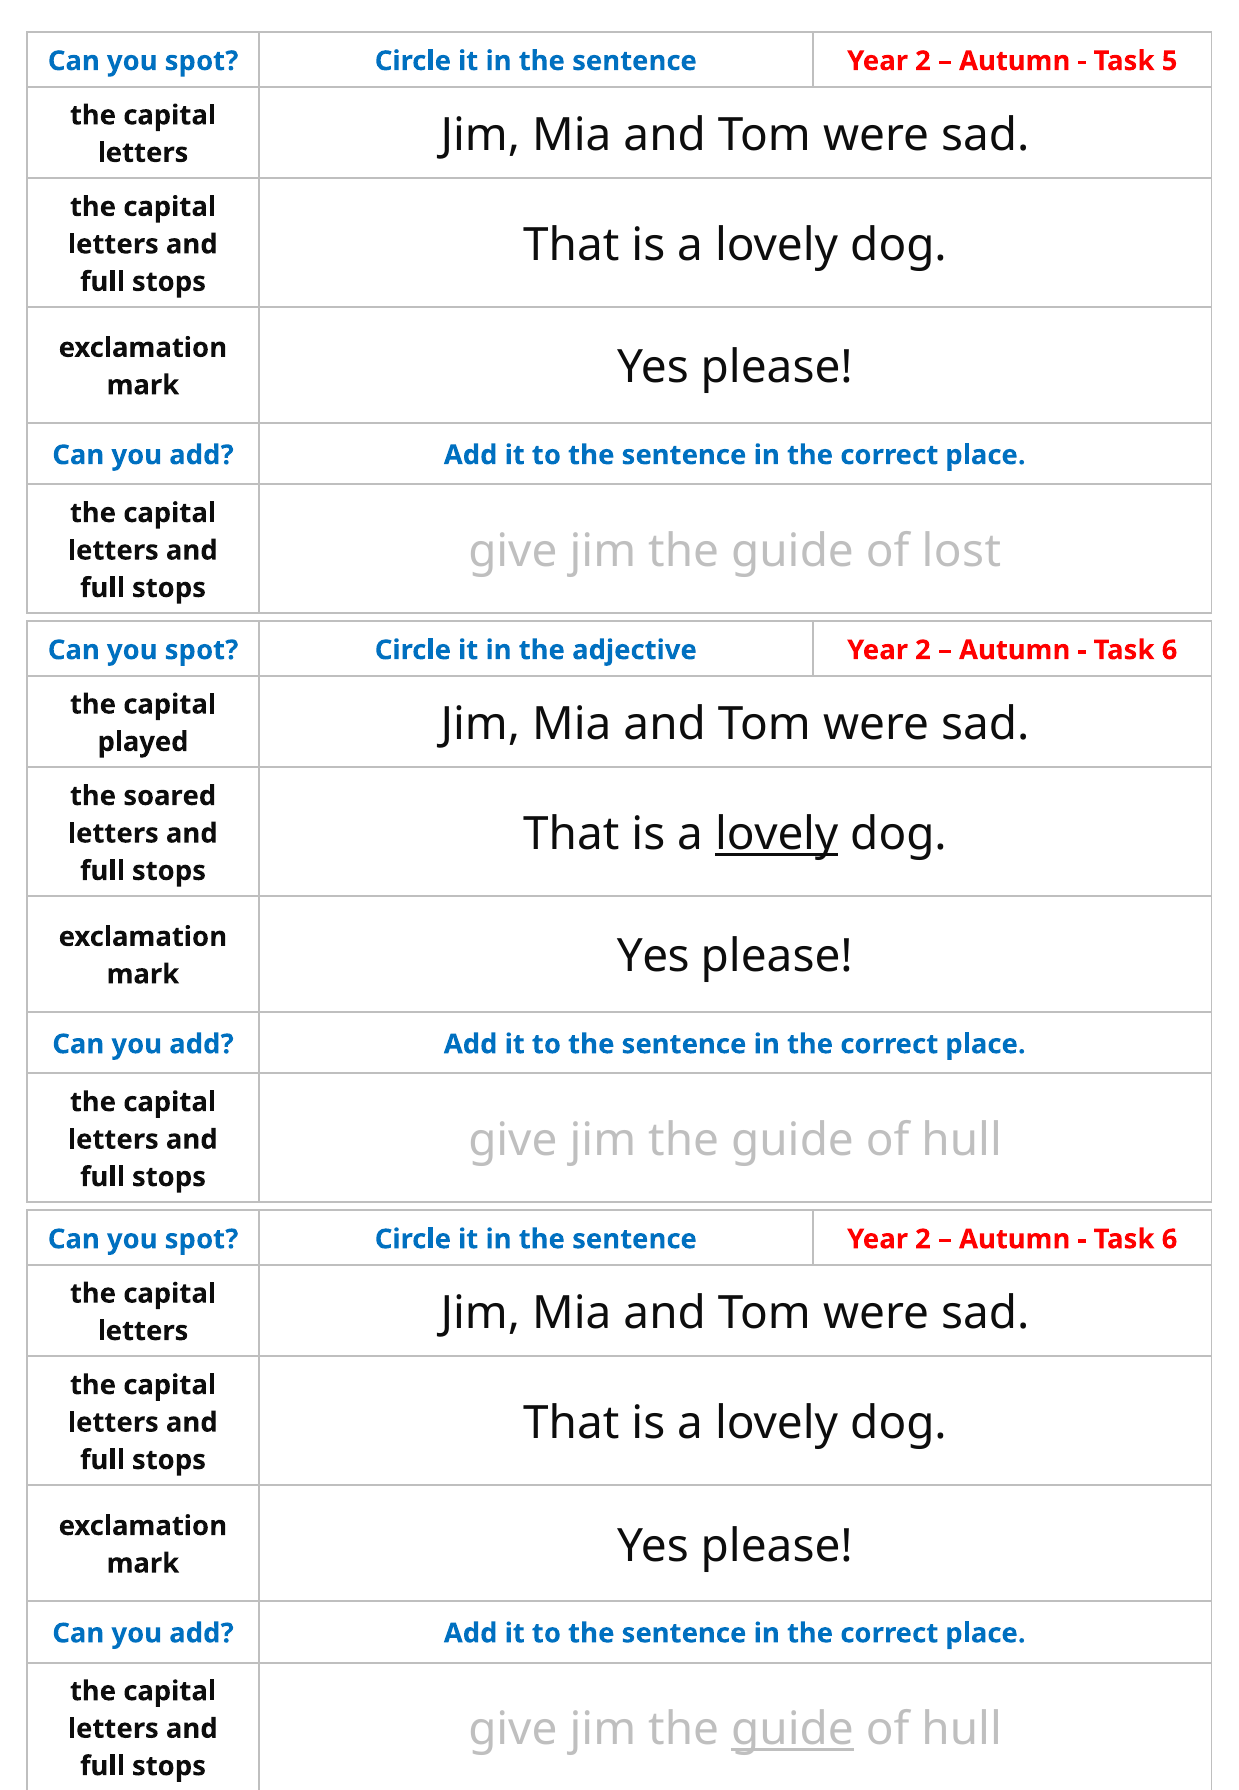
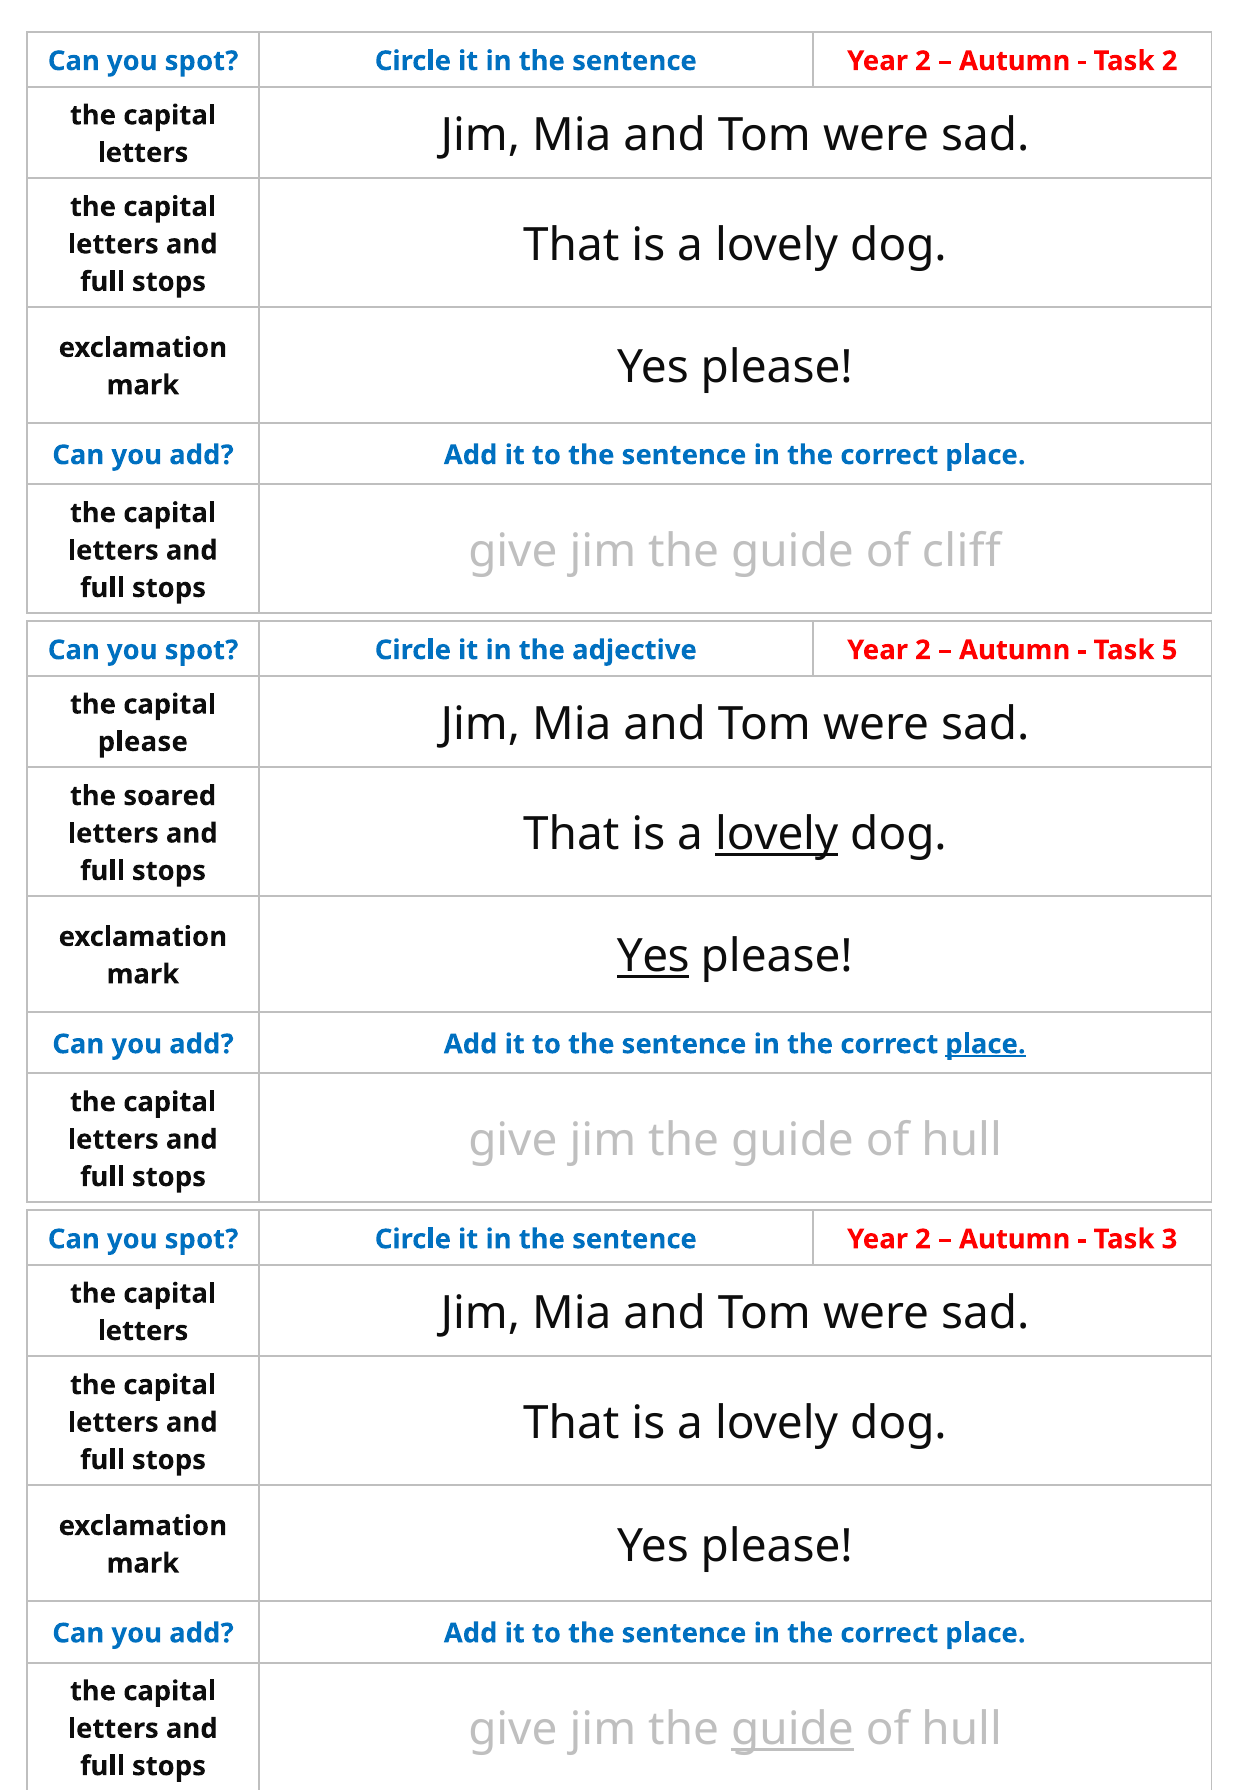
Task 5: 5 -> 2 (1170, 61)
lost: lost -> cliff (961, 552)
6: 6 -> 5 (1170, 650)
played: played -> please (143, 742)
Yes underline: none -> present (653, 957)
place underline: none -> present (985, 1044)
6: 6 -> 3 (1170, 1239)
